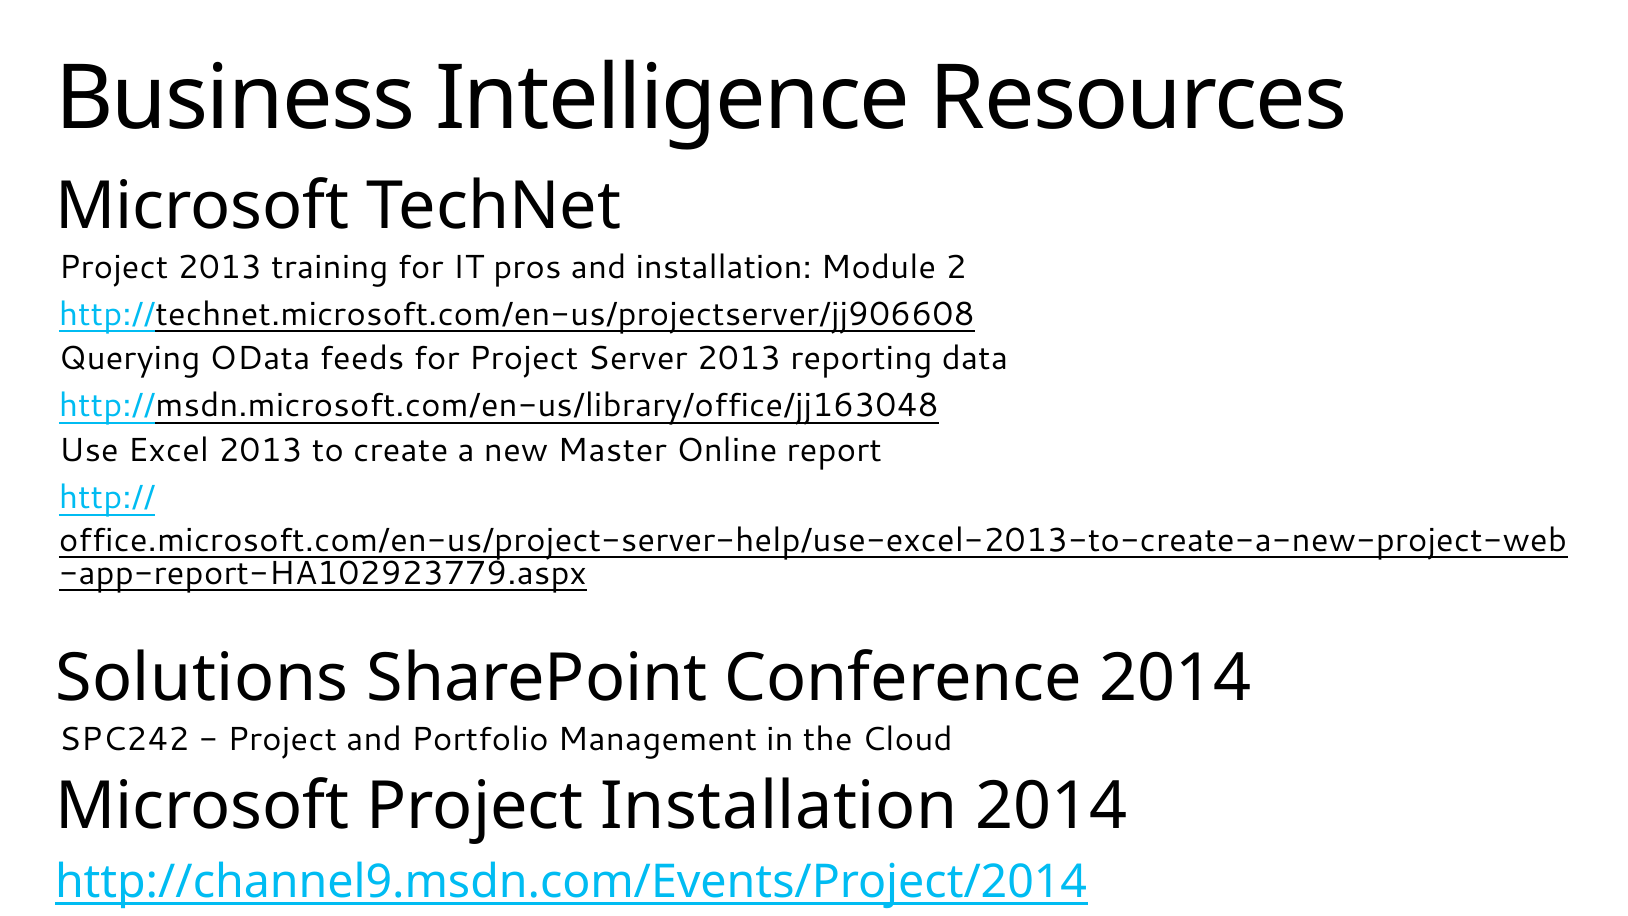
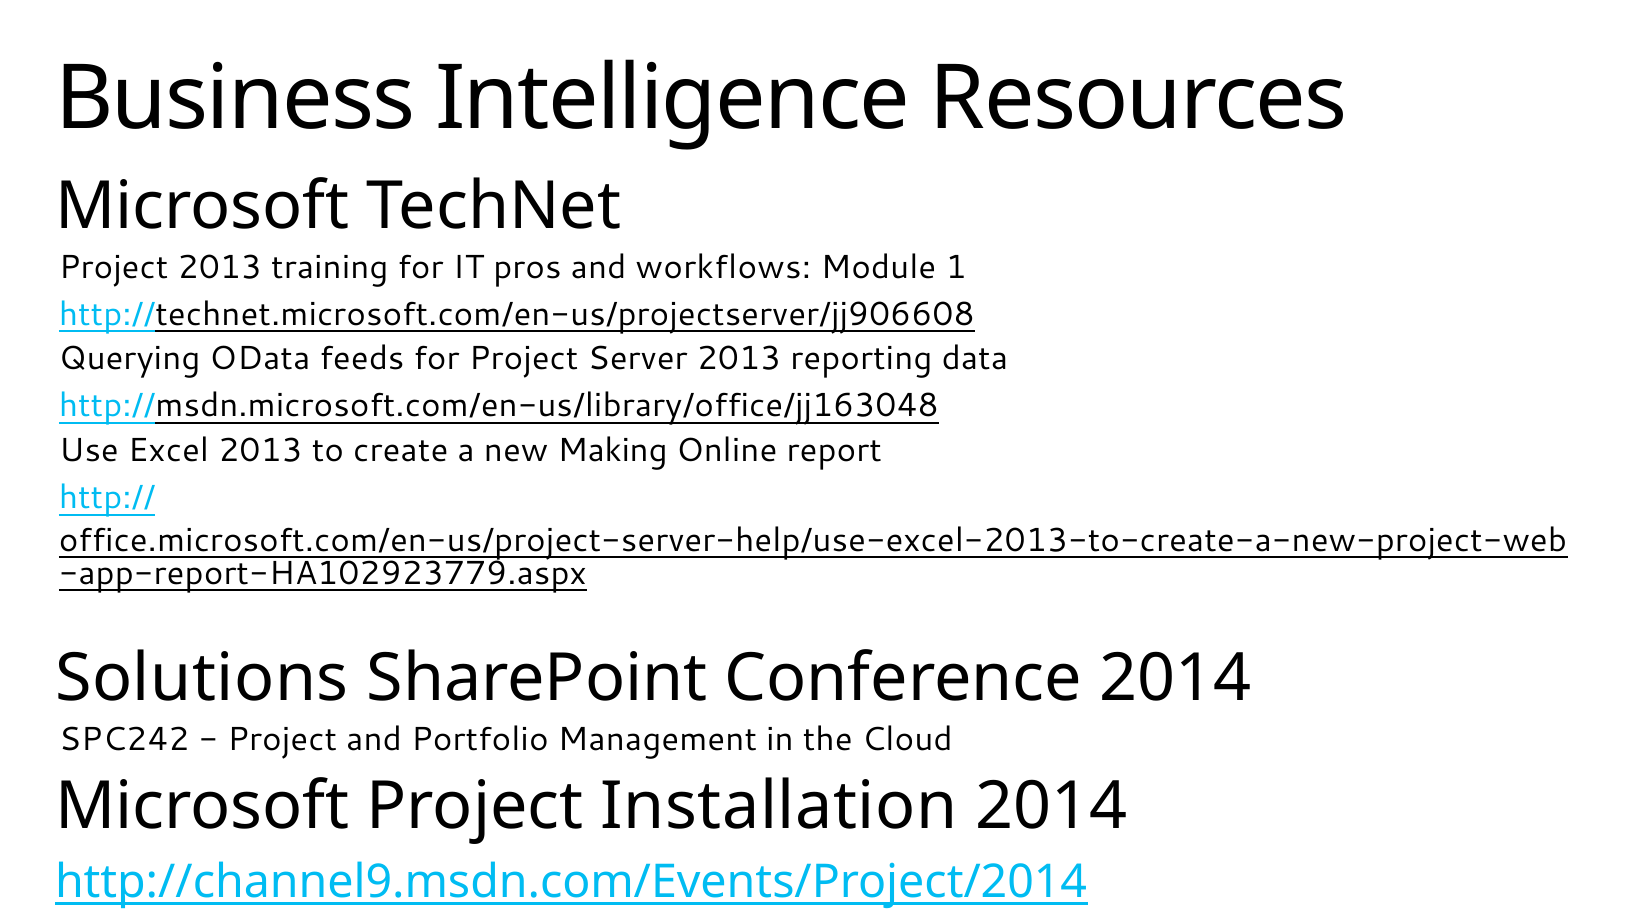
and installation: installation -> workflows (723, 267)
2: 2 -> 1 (956, 267)
Master: Master -> Making (612, 450)
